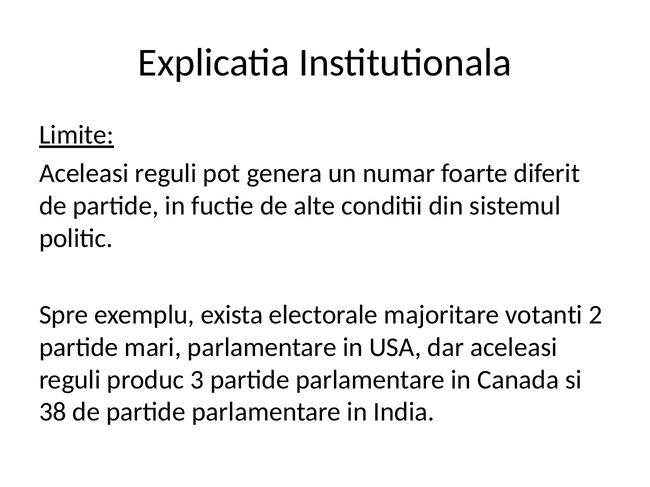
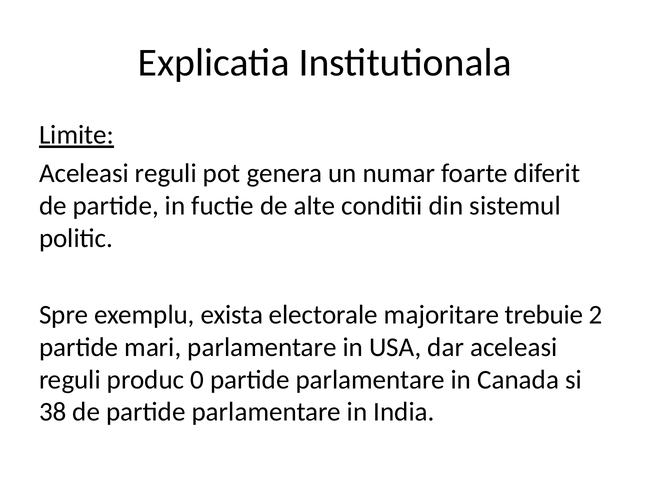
votanti: votanti -> trebuie (544, 315)
3: 3 -> 0 (197, 380)
